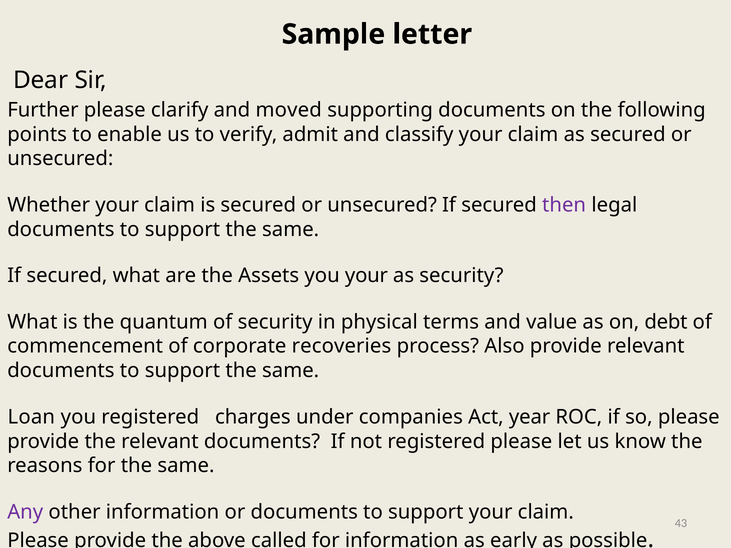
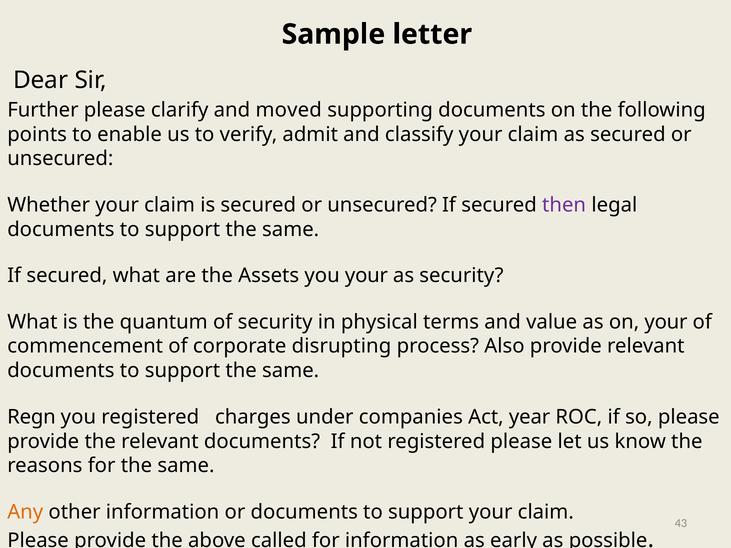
on debt: debt -> your (666, 322)
recoveries: recoveries -> disrupting (342, 346)
Loan: Loan -> Regn (31, 417)
Any colour: purple -> orange (25, 512)
